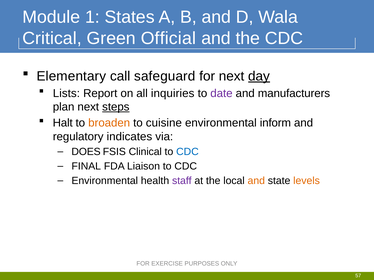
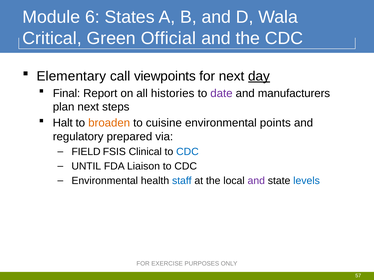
1: 1 -> 6 (92, 17)
safeguard: safeguard -> viewpoints (165, 76)
Lists: Lists -> Final (66, 93)
inquiries: inquiries -> histories (173, 93)
steps underline: present -> none (116, 107)
inform: inform -> points (275, 123)
indicates: indicates -> prepared (129, 137)
DOES: DOES -> FIELD (86, 152)
FINAL: FINAL -> UNTIL (86, 167)
staff colour: purple -> blue (182, 181)
and colour: orange -> purple (256, 181)
levels colour: orange -> blue (307, 181)
